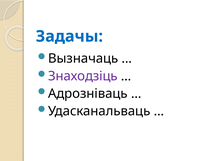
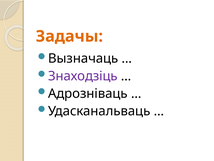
Задачы colour: blue -> orange (69, 36)
